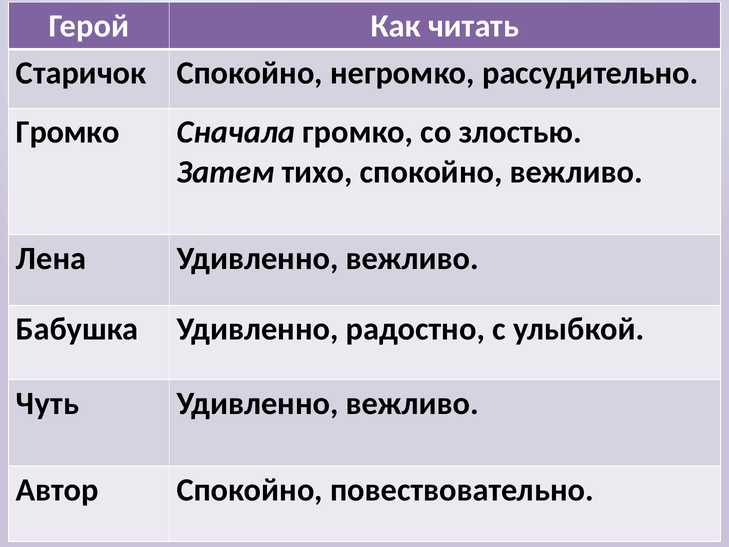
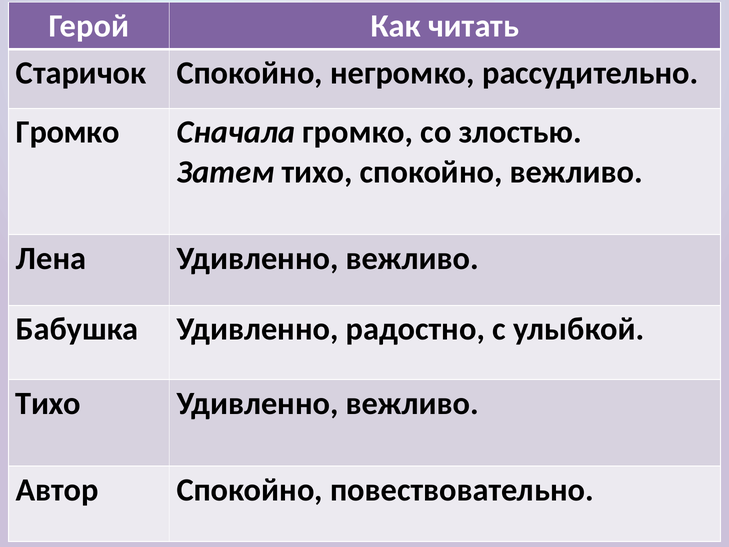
Чуть: Чуть -> Тихо (48, 403)
